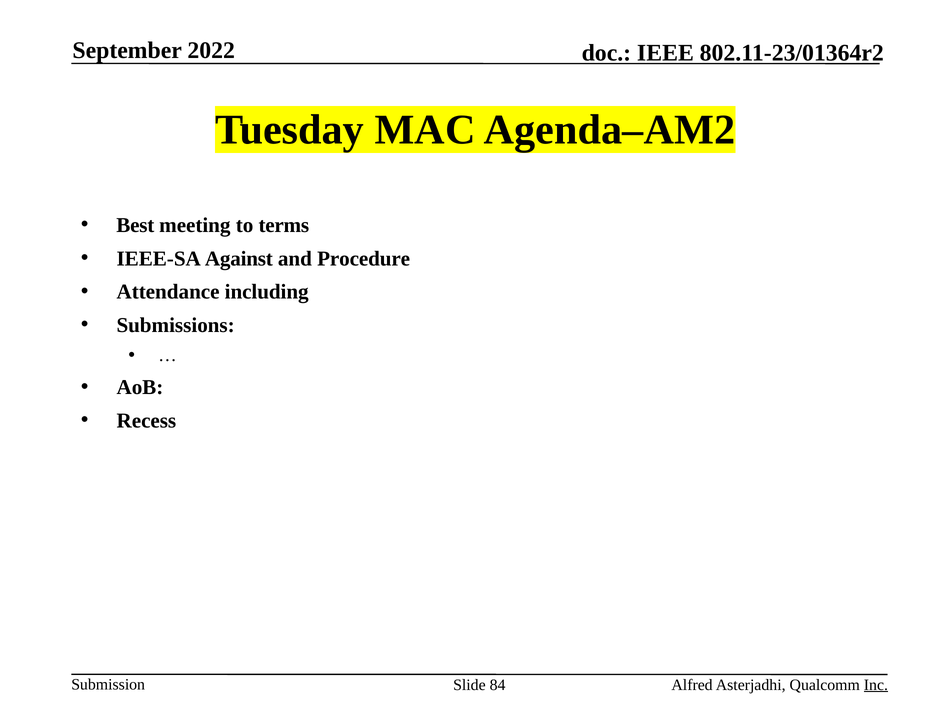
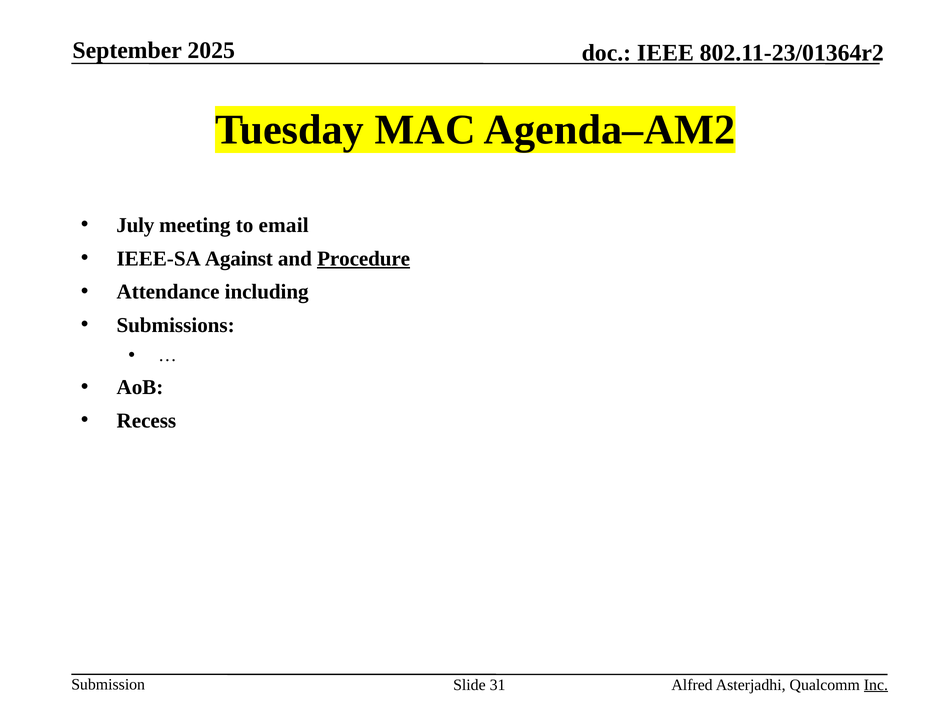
2022: 2022 -> 2025 (211, 50)
Best: Best -> July (135, 225)
terms: terms -> email (284, 225)
Procedure underline: none -> present (364, 258)
84: 84 -> 31 (498, 684)
